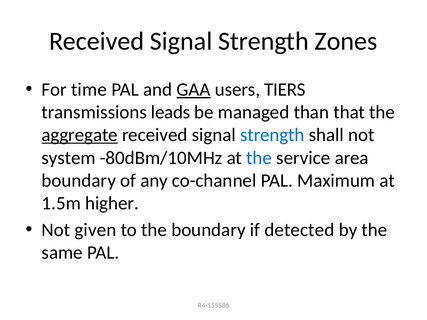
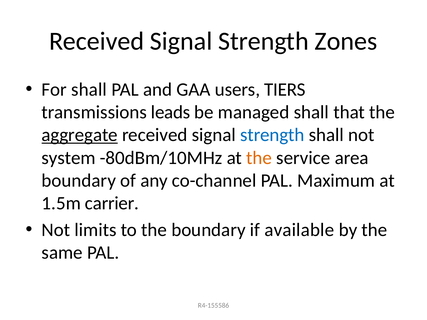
For time: time -> shall (89, 90)
GAA underline: present -> none (194, 90)
managed than: than -> shall (311, 112)
the colour: blue -> orange (259, 158)
higher: higher -> carrier (112, 203)
given: given -> limits (96, 230)
detected: detected -> available (299, 230)
